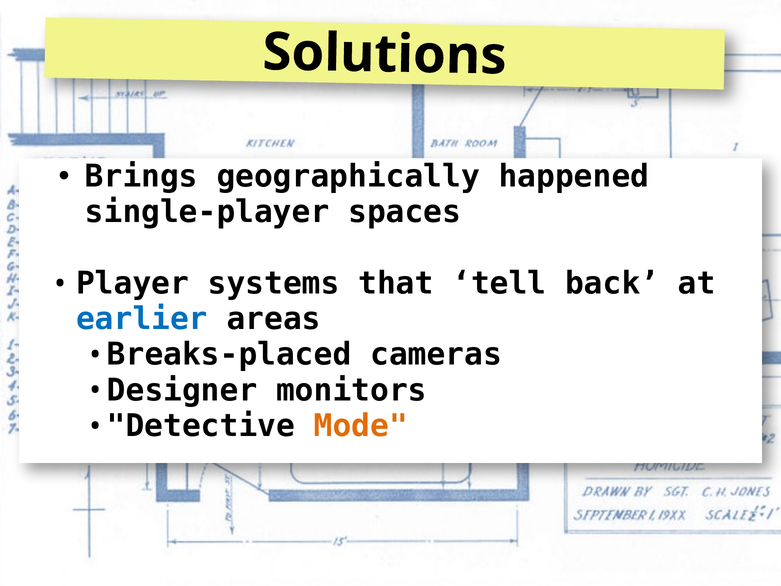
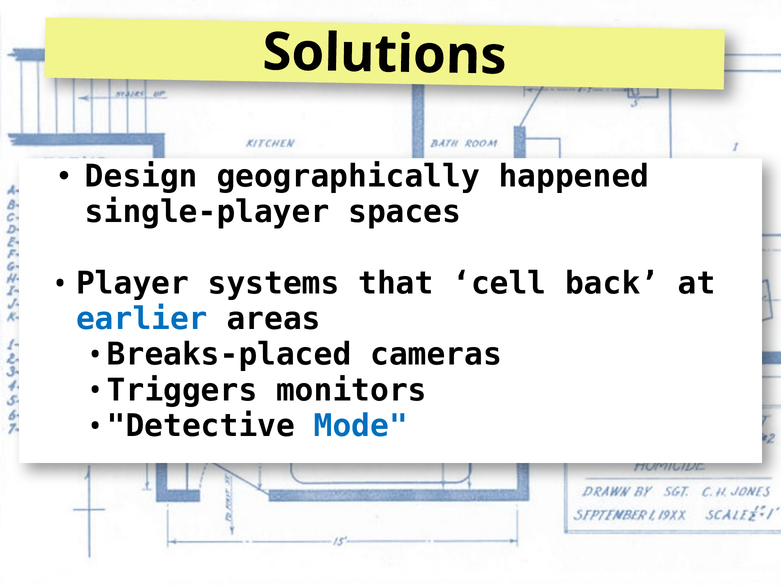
Brings: Brings -> Design (141, 176)
tell: tell -> cell (499, 283)
Designer: Designer -> Triggers (182, 390)
Mode colour: orange -> blue (361, 426)
